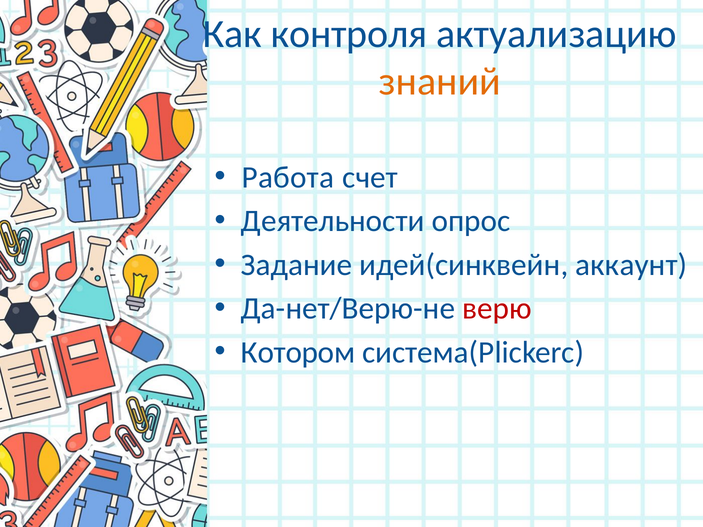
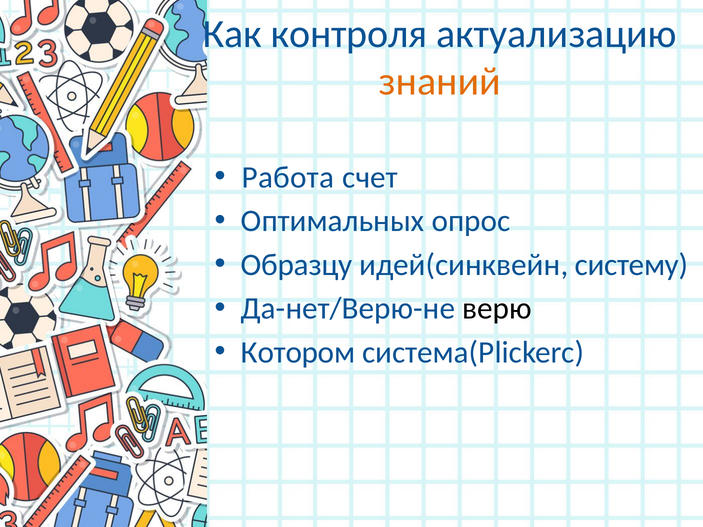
Деятельности: Деятельности -> Оптимальных (333, 221)
Задание: Задание -> Образцу (297, 265)
аккаунт: аккаунт -> систему (632, 265)
верю colour: red -> black (497, 309)
